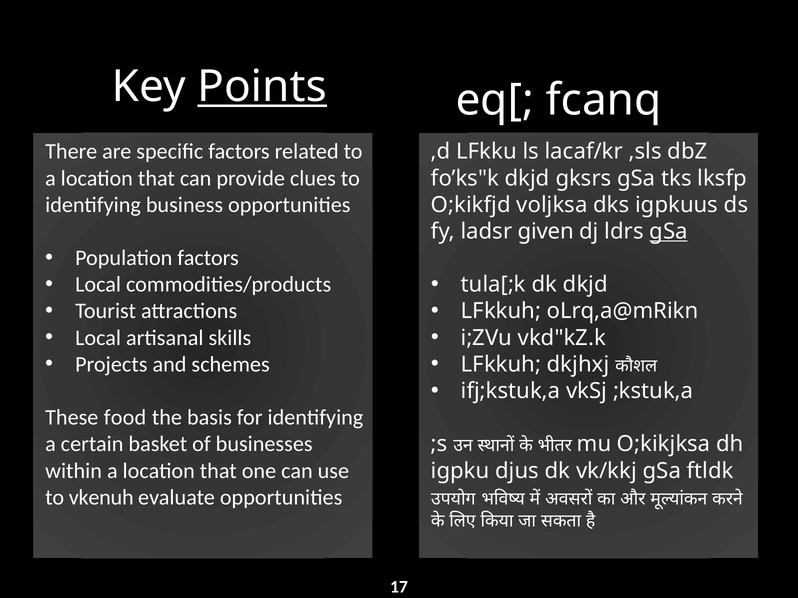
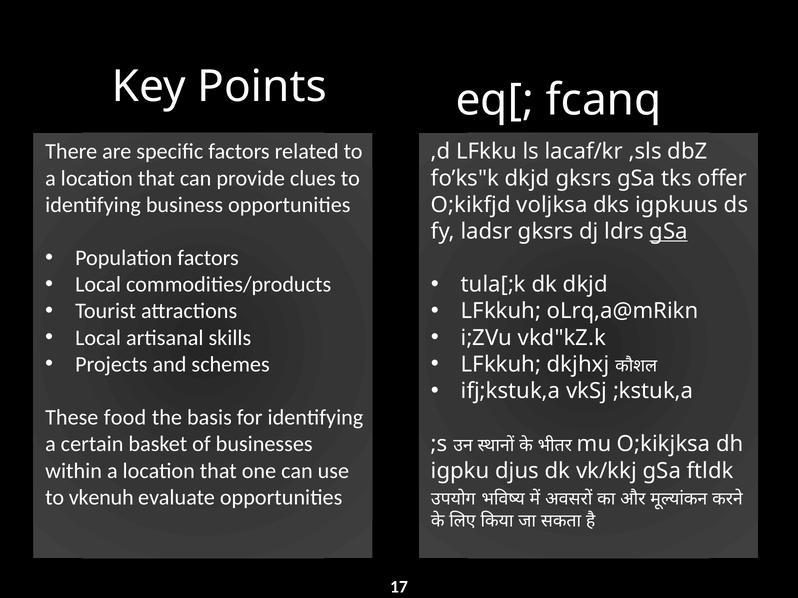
Points underline: present -> none (262, 87)
lksfp: lksfp -> offer (722, 178)
ladsr given: given -> gksrs (546, 232)
